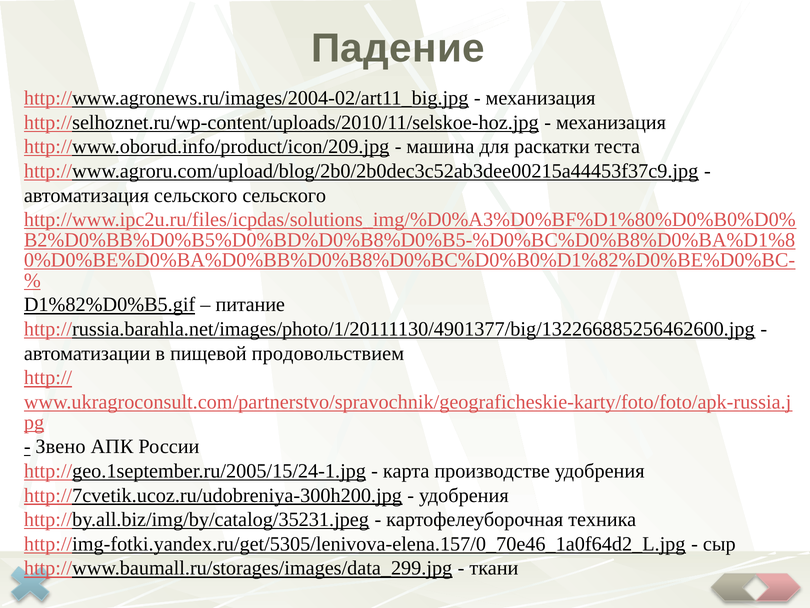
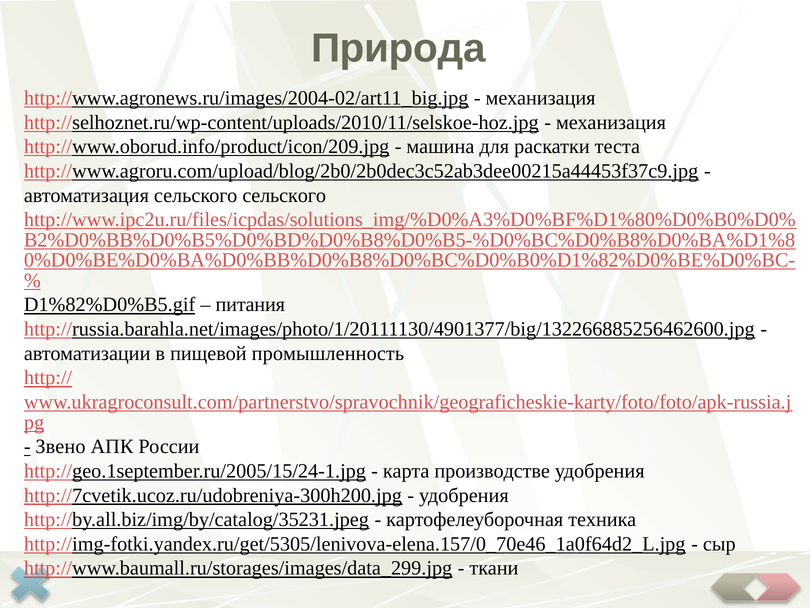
Падение: Падение -> Природа (398, 48)
питание: питание -> питания (250, 305)
продовольствием: продовольствием -> промышленность (328, 353)
